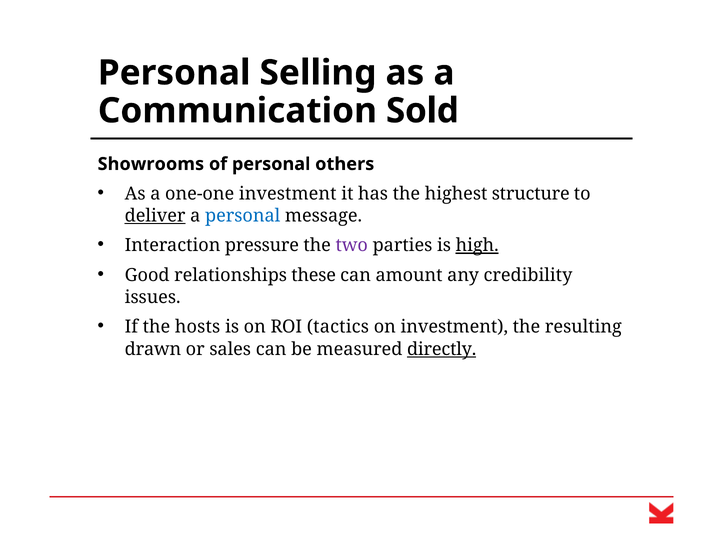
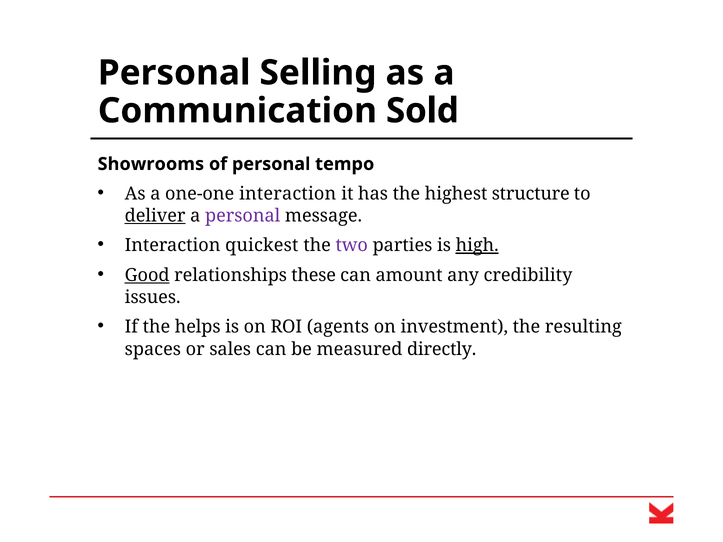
others: others -> tempo (345, 164)
one-one investment: investment -> interaction (288, 194)
personal colour: blue -> purple (243, 216)
pressure: pressure -> quickest (262, 246)
Good underline: none -> present (147, 275)
hosts: hosts -> helps (198, 327)
tactics: tactics -> agents (338, 327)
drawn: drawn -> spaces (153, 349)
directly underline: present -> none (442, 349)
